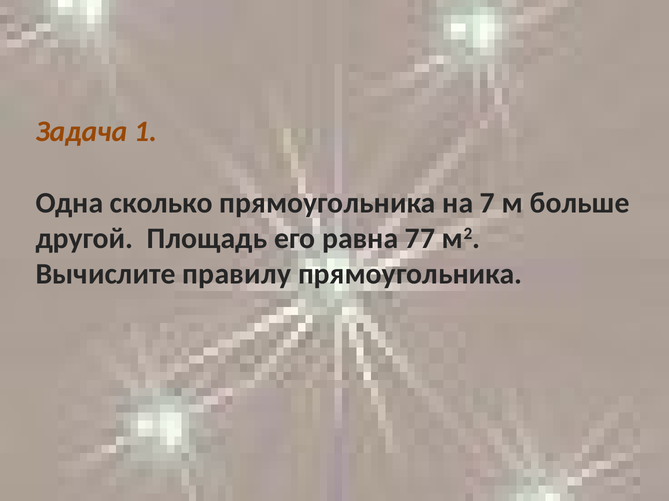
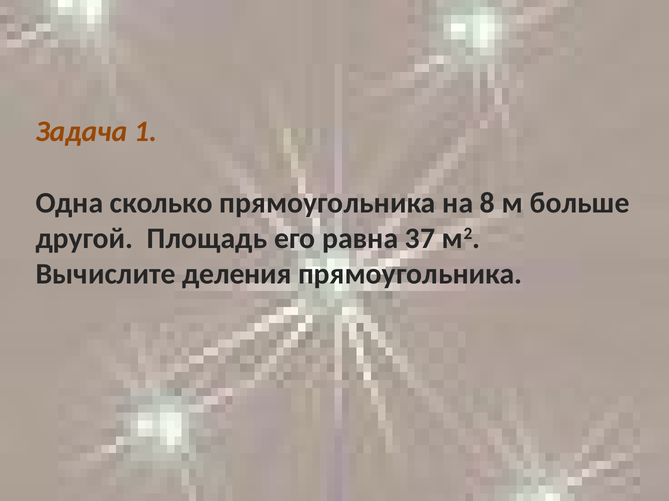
7: 7 -> 8 (487, 203)
77: 77 -> 37 (420, 239)
правилу: правилу -> деления (237, 275)
